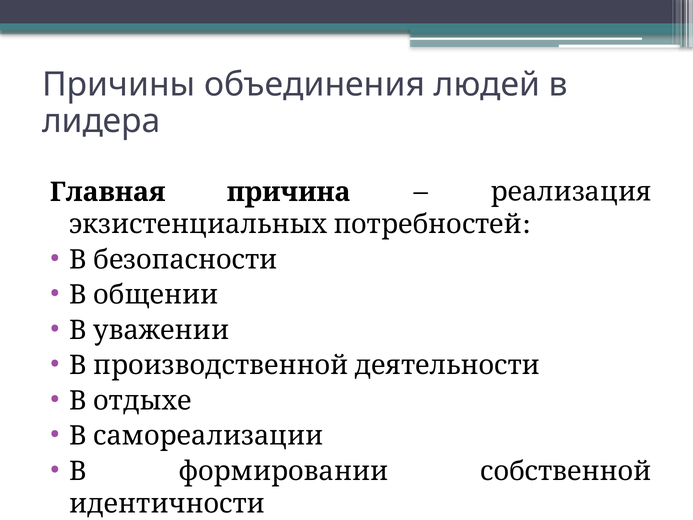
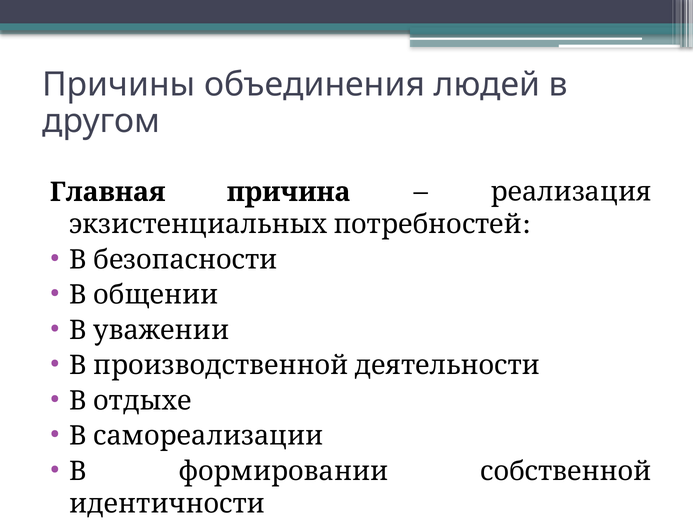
лидера: лидера -> другом (101, 121)
